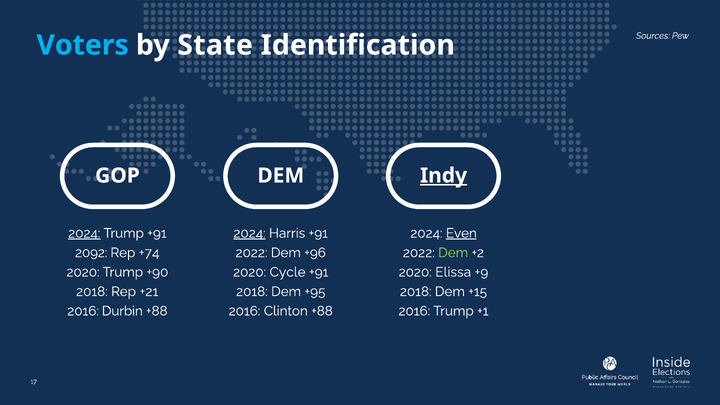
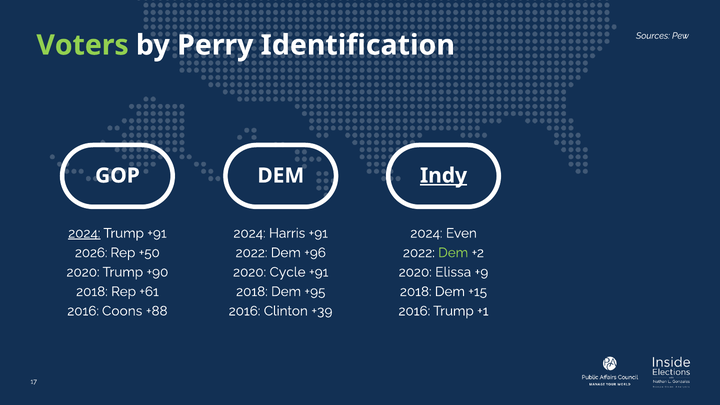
Voters colour: light blue -> light green (83, 45)
State: State -> Perry (215, 45)
2024 underline: present -> none (250, 233)
Even underline: present -> none (461, 233)
2092: 2092 -> 2026 (91, 253)
+74: +74 -> +50 (149, 253)
+21: +21 -> +61 (149, 292)
Durbin: Durbin -> Coons (122, 311)
Clinton +88: +88 -> +39 (322, 311)
